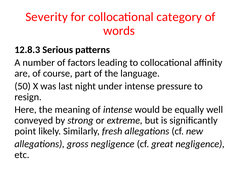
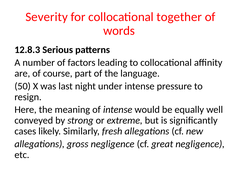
category: category -> together (179, 17)
point: point -> cases (25, 132)
